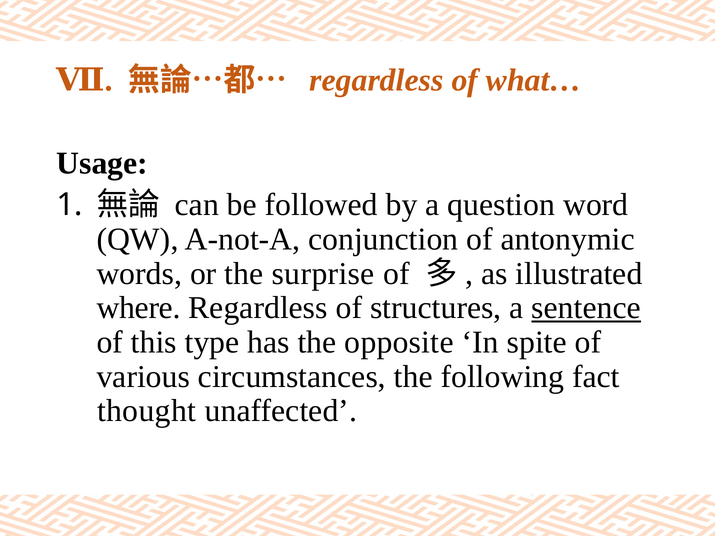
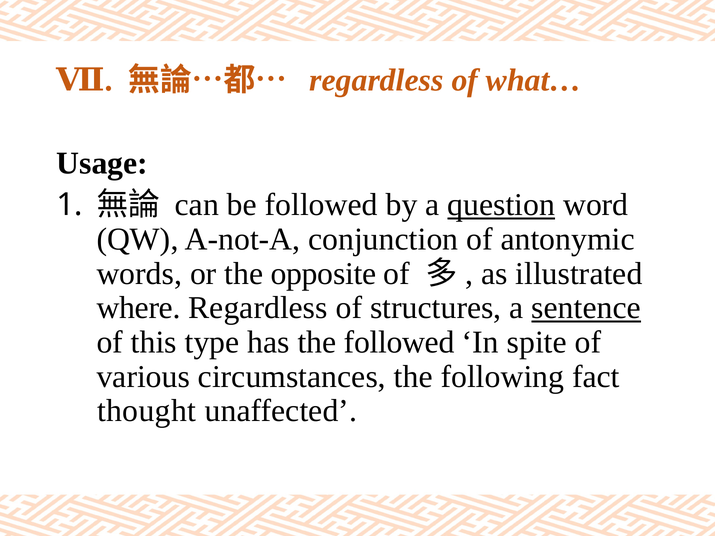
question underline: none -> present (501, 205)
surprise: surprise -> opposite (323, 274)
the opposite: opposite -> followed (399, 342)
